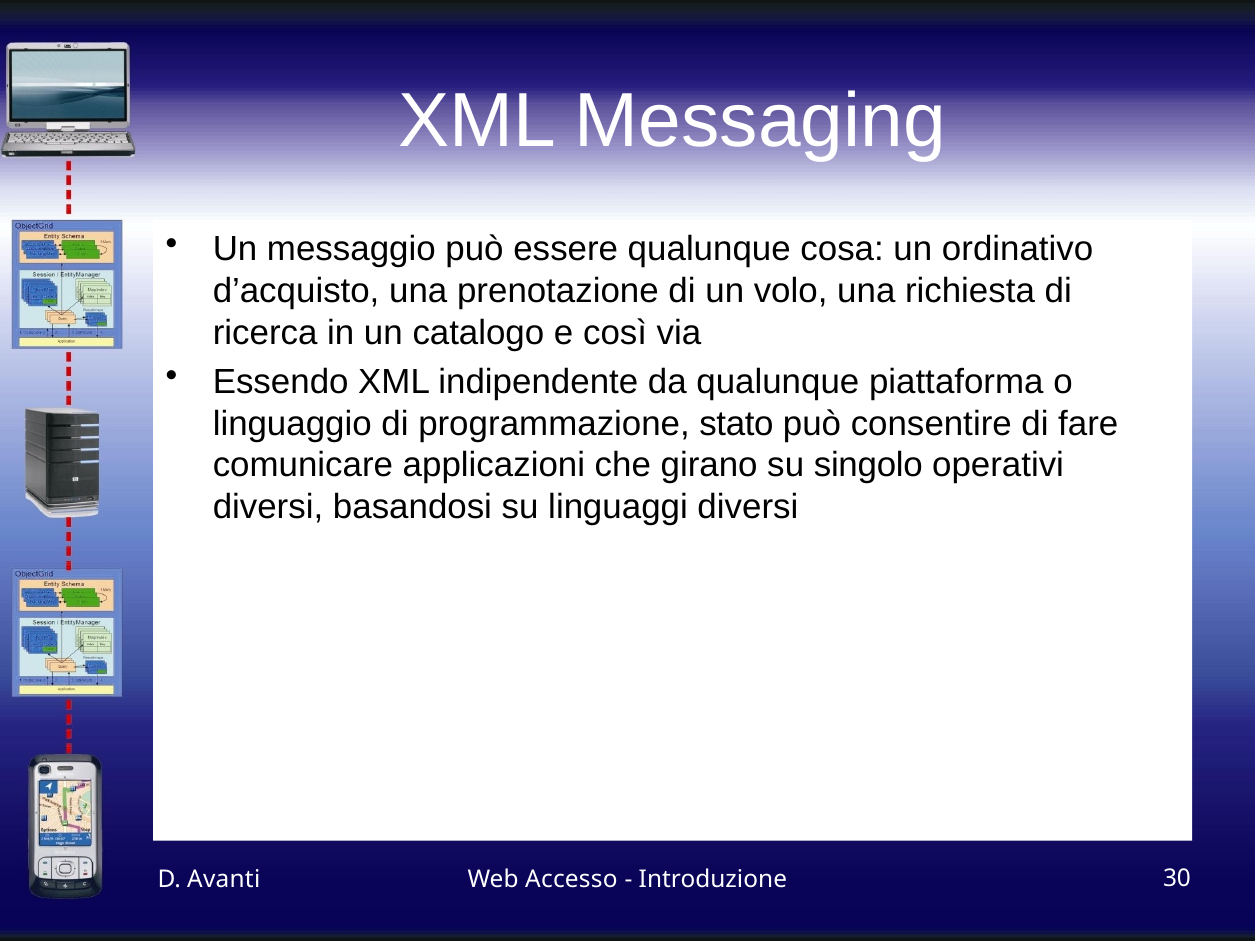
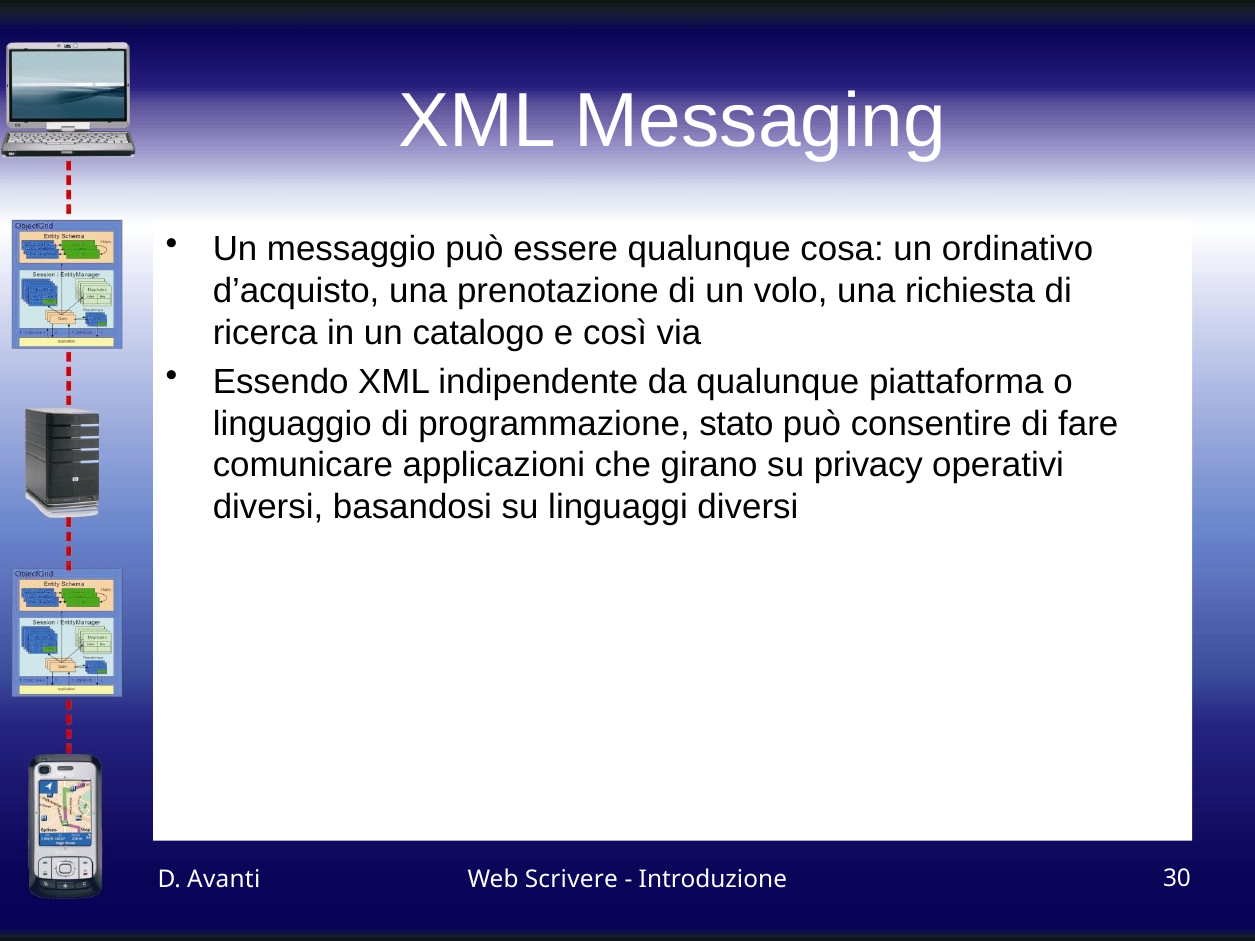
singolo: singolo -> privacy (868, 465)
Accesso: Accesso -> Scrivere (571, 880)
